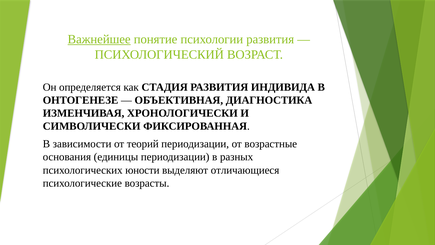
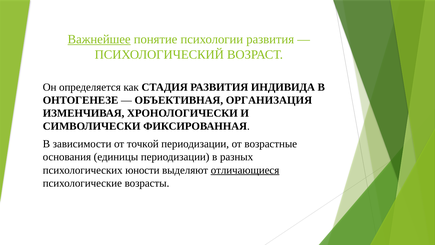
ДИАГНОСТИКА: ДИАГНОСТИКА -> ОРГАНИЗАЦИЯ (269, 100)
теорий: теорий -> точкой (143, 144)
отличающиеся underline: none -> present (245, 170)
